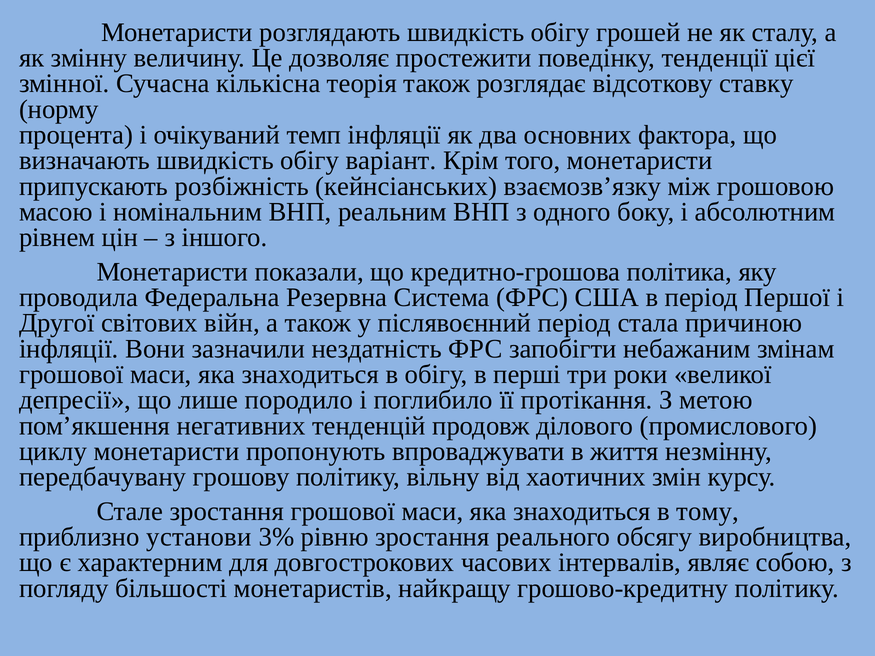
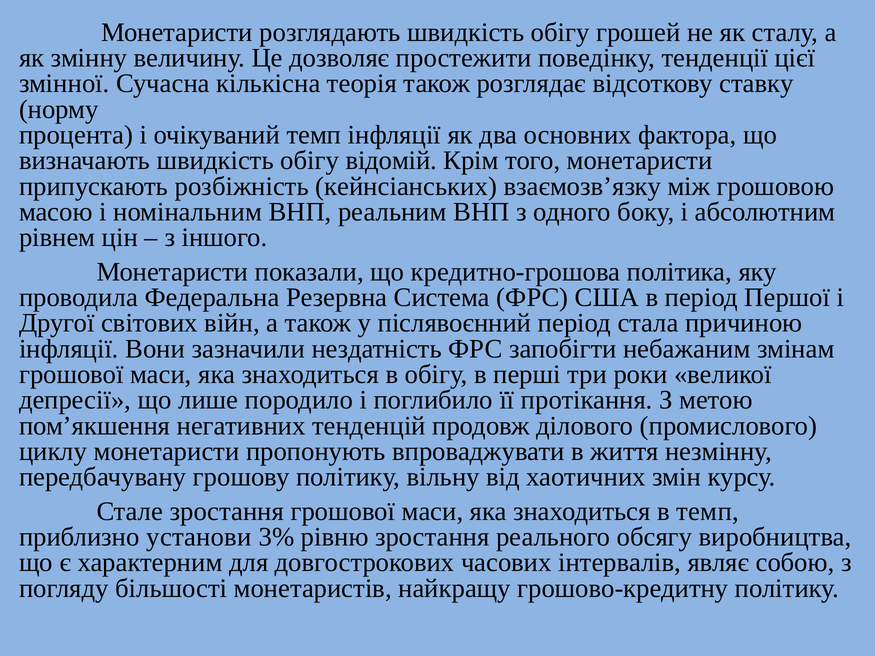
варіант: варіант -> відомій (391, 161)
в тому: тому -> темп (708, 511)
